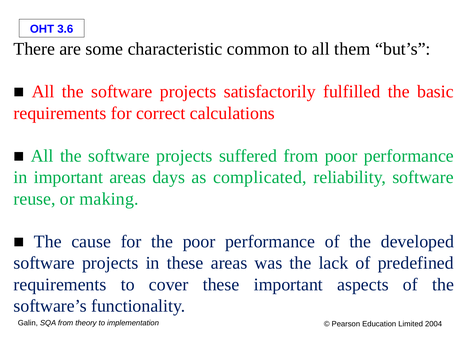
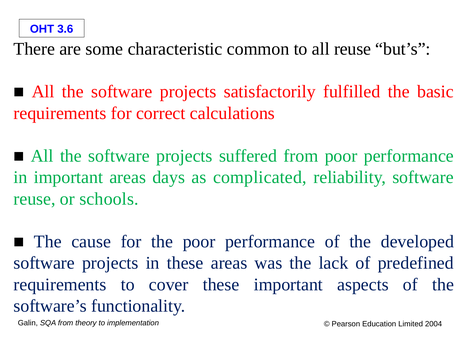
all them: them -> reuse (353, 49)
making: making -> schools (109, 199)
